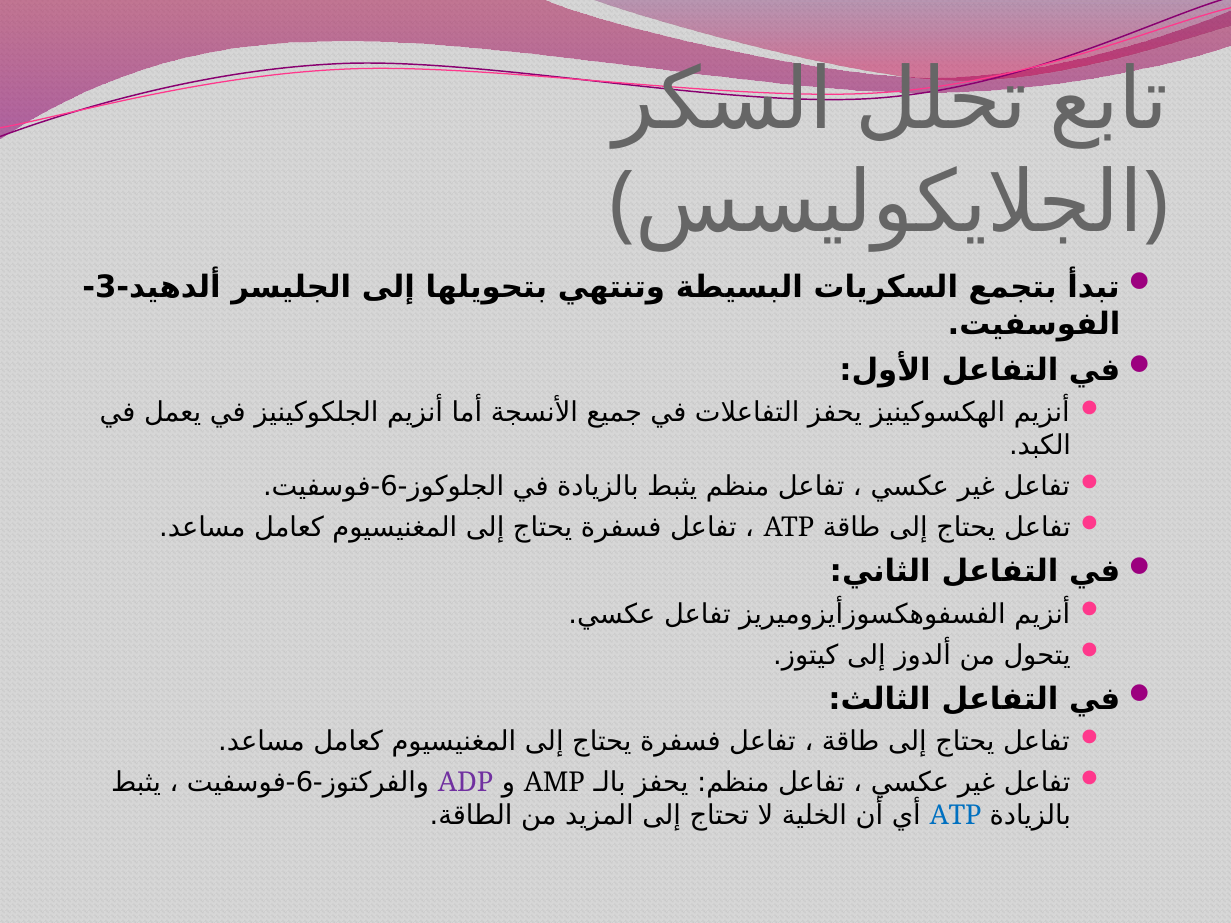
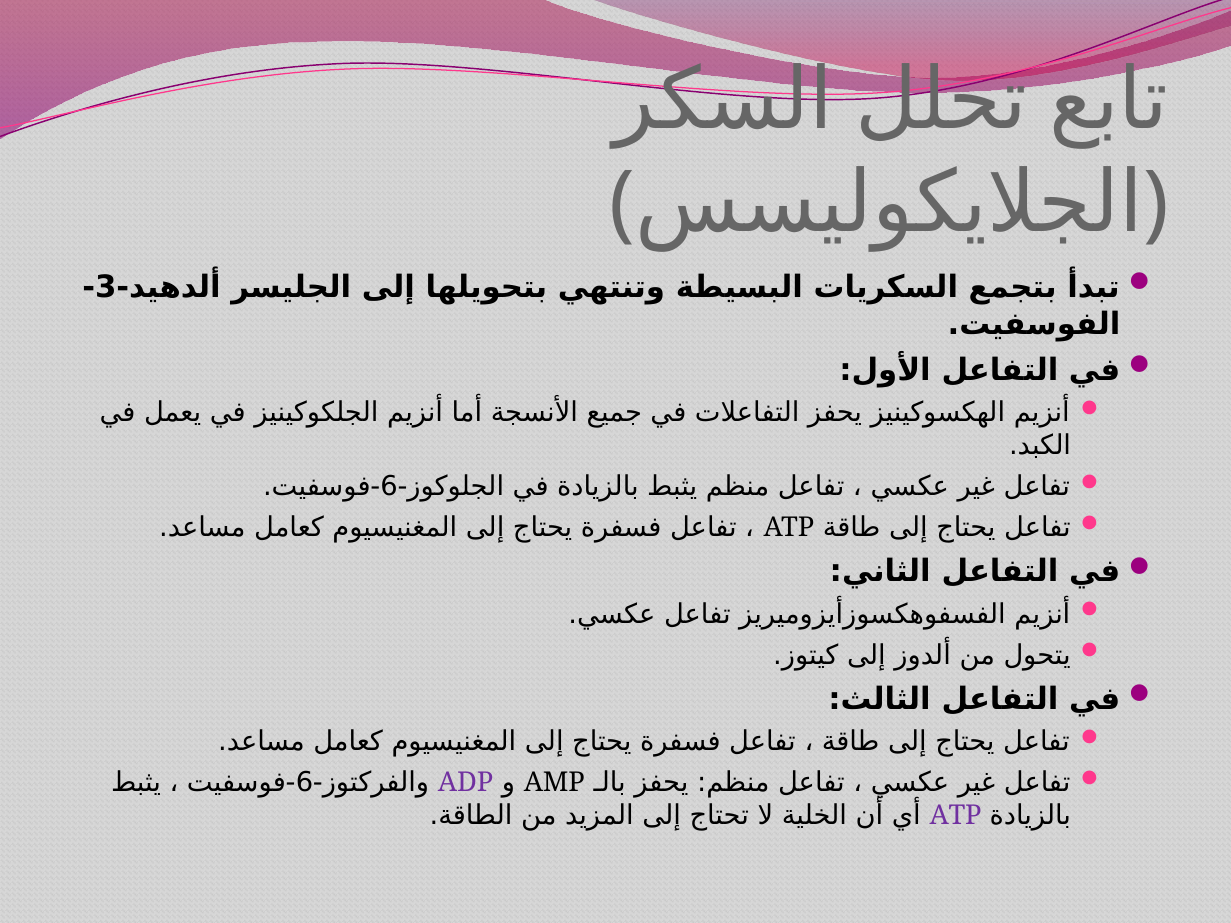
ATP colour: blue -> purple (956, 816)
